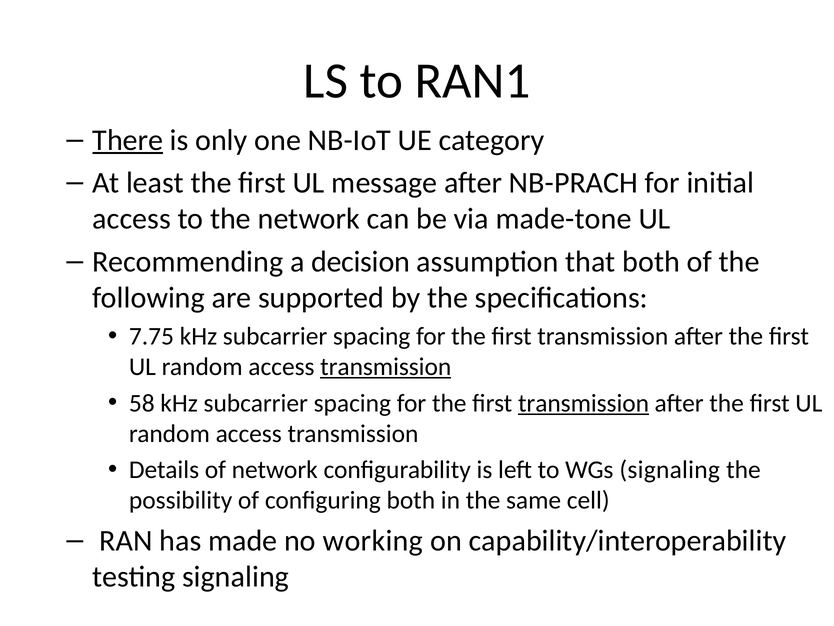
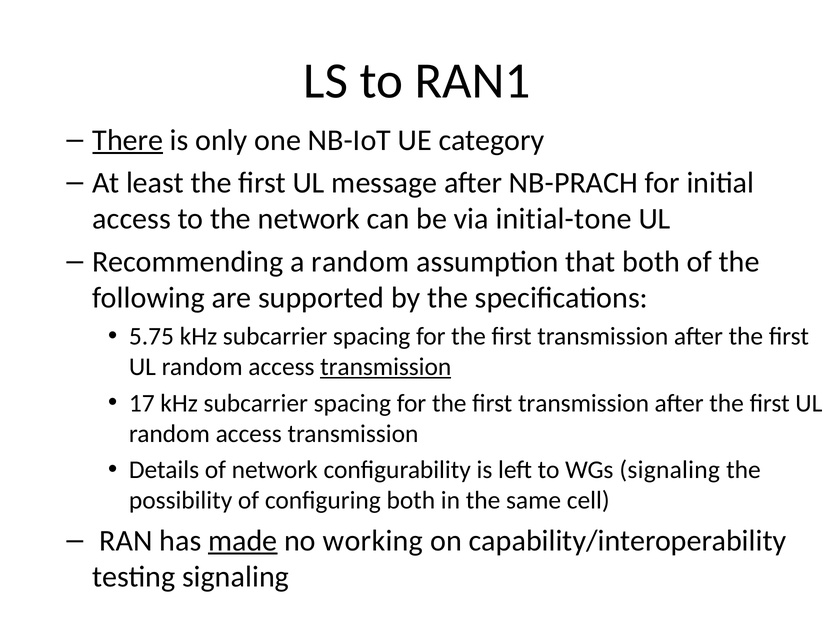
made-tone: made-tone -> initial-tone (564, 219)
a decision: decision -> random (360, 261)
7.75: 7.75 -> 5.75 (151, 336)
58: 58 -> 17 (142, 403)
transmission underline: present -> none (584, 403)
made underline: none -> present (243, 540)
